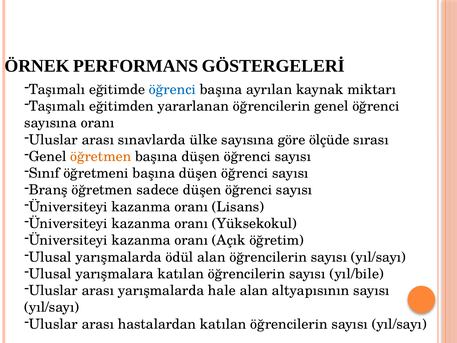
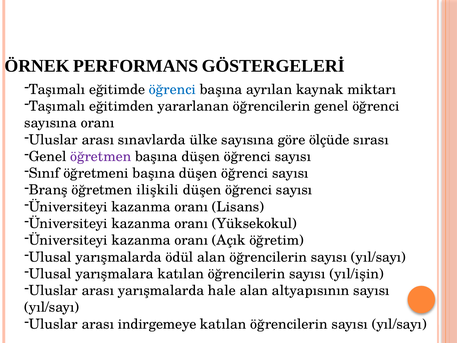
öğretmen colour: orange -> purple (101, 156)
sadece: sadece -> ilişkili (158, 190)
yıl/bile: yıl/bile -> yıl/işin (357, 274)
hastalardan: hastalardan -> indirgemeye (157, 324)
